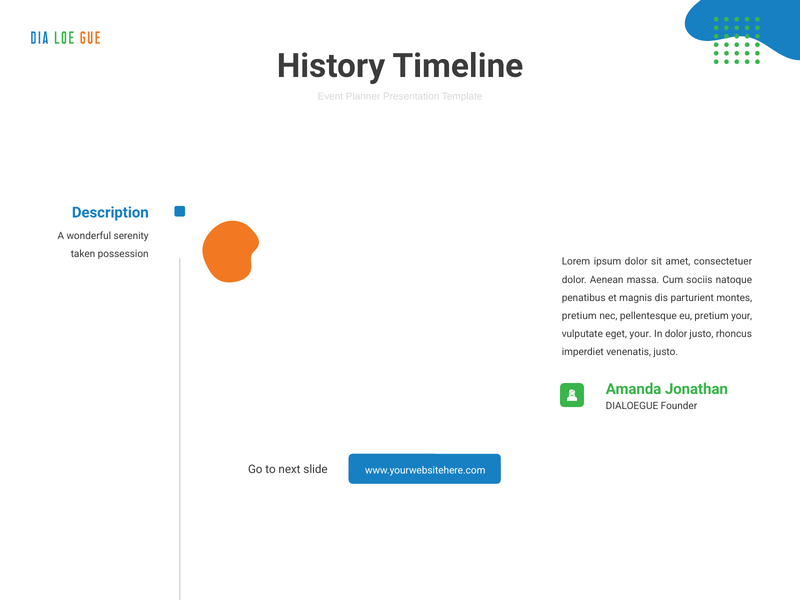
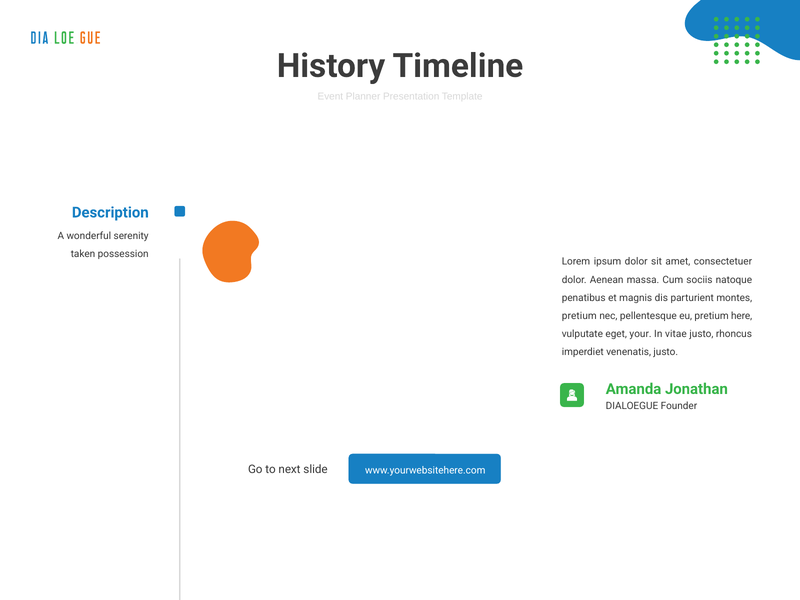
pretium your: your -> here (742, 316)
In dolor: dolor -> vitae (676, 334)
